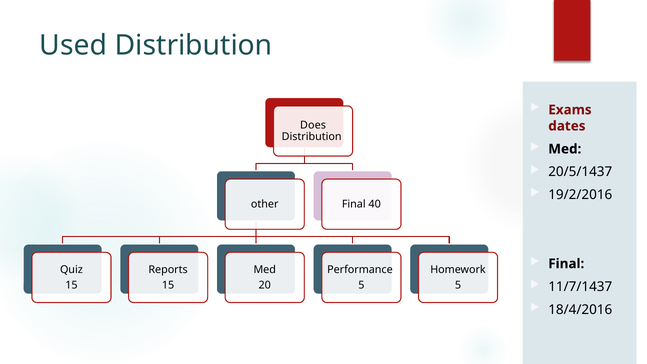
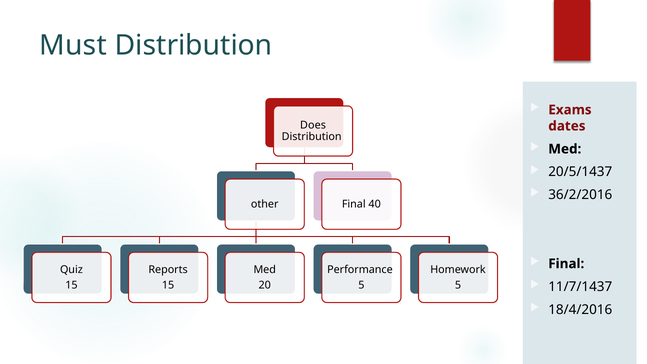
Used: Used -> Must (73, 45)
19/2/2016: 19/2/2016 -> 36/2/2016 (580, 195)
